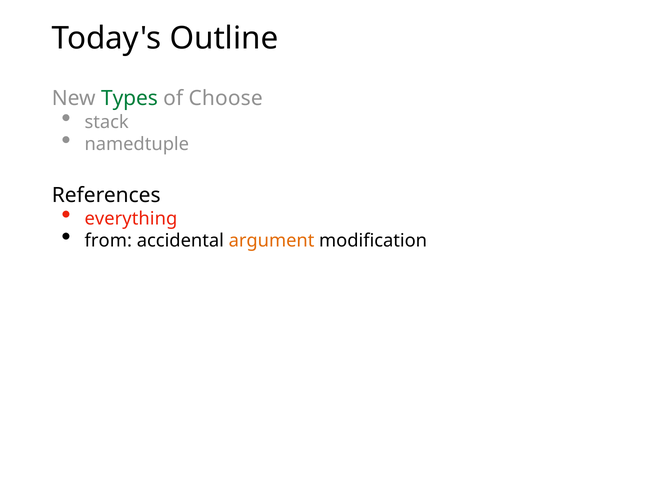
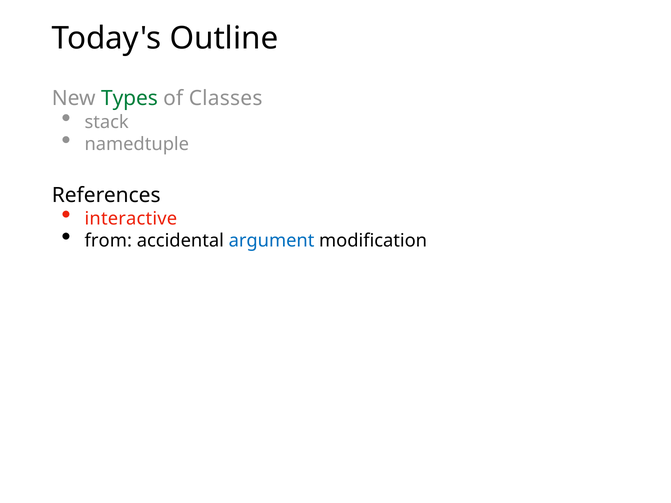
Choose: Choose -> Classes (226, 99)
everything: everything -> interactive (131, 219)
argument colour: orange -> blue (272, 241)
